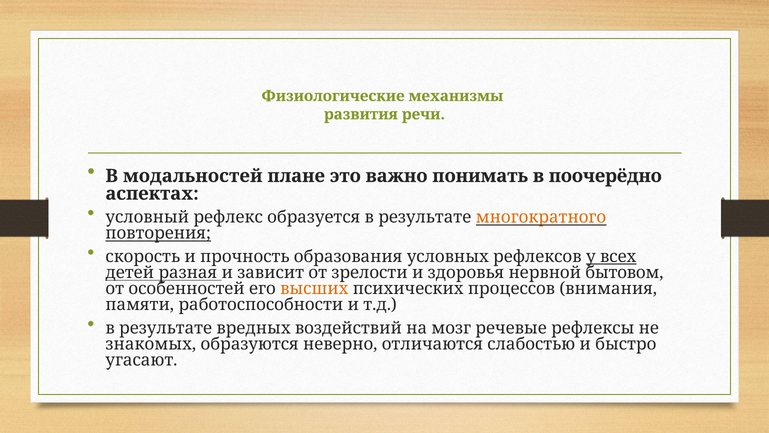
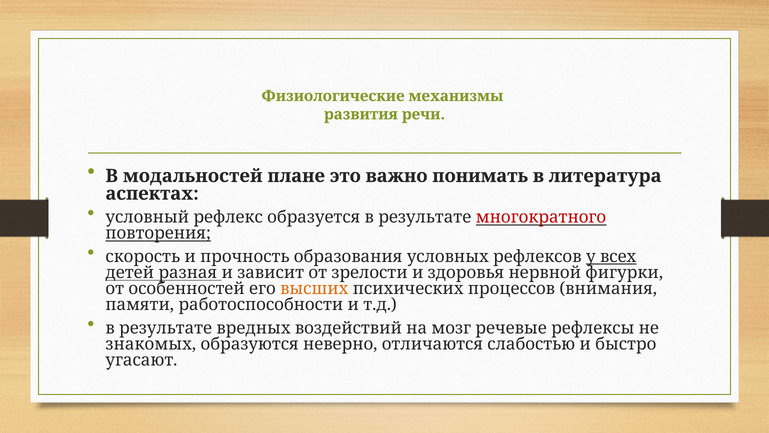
поочерёдно: поочерёдно -> литература (605, 176)
многократного colour: orange -> red (541, 217)
бытовом: бытовом -> фигурки (624, 272)
